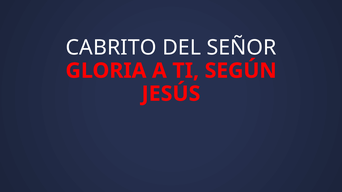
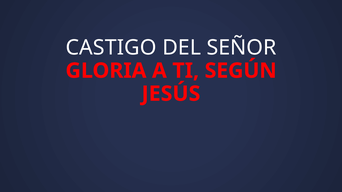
CABRITO: CABRITO -> CASTIGO (111, 48)
